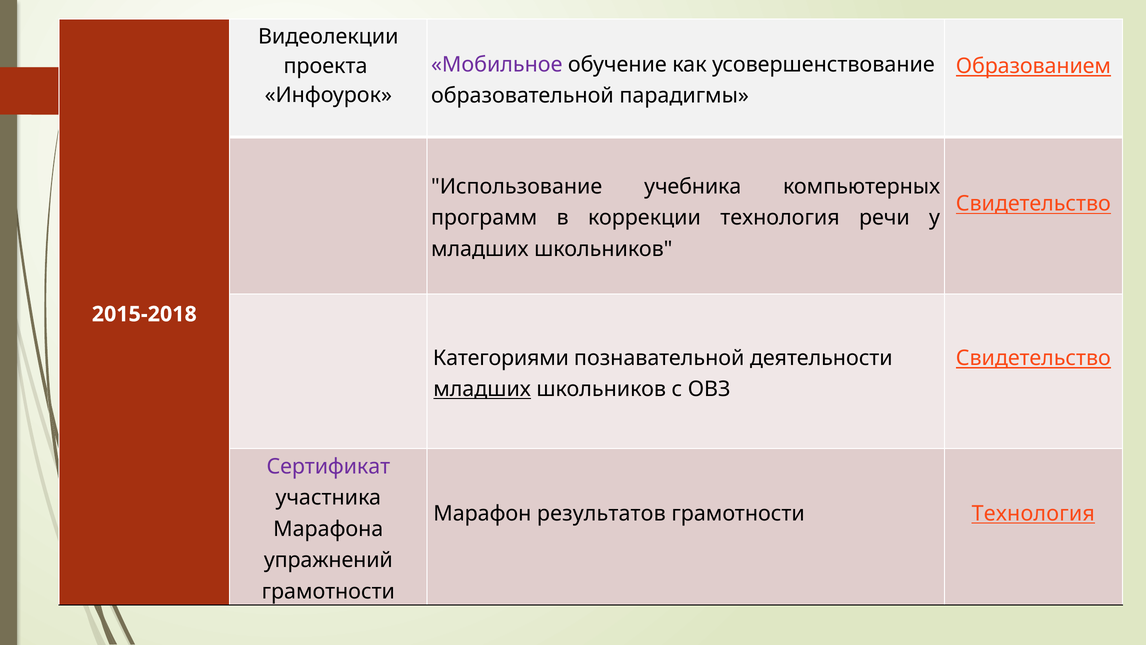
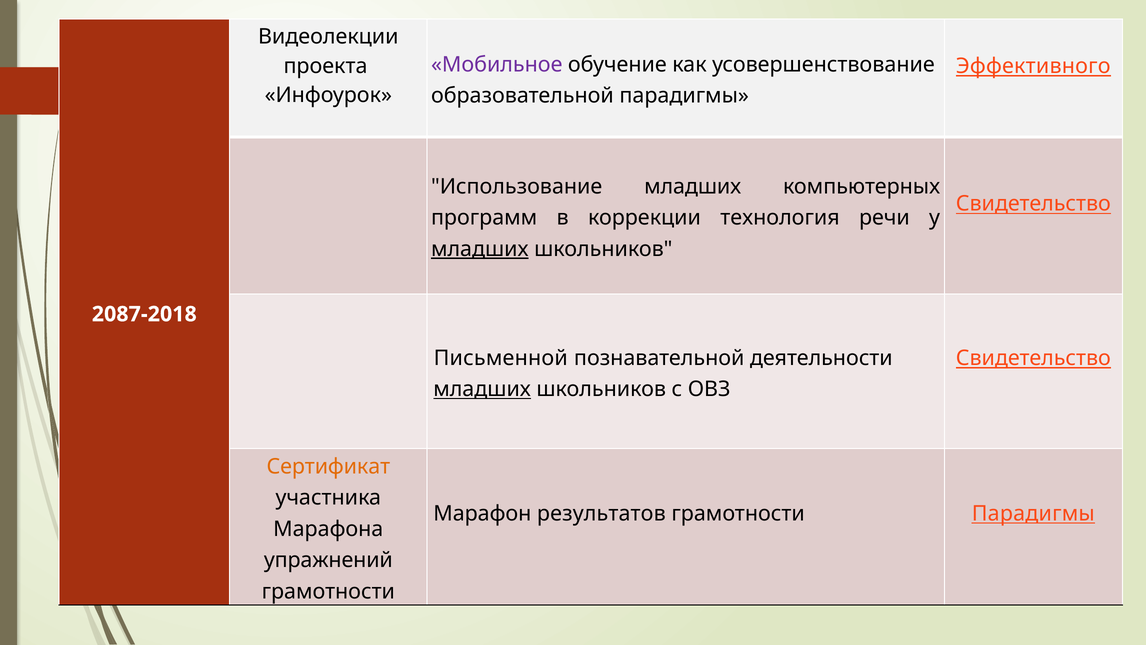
Образованием: Образованием -> Эффективного (1033, 66)
Использование учебника: учебника -> младших (693, 186)
младших underline: none -> present (480, 249)
2015-2018: 2015-2018 -> 2087-2018 (144, 314)
Категориями: Категориями -> Письменной (501, 358)
Сертификат colour: purple -> orange (328, 466)
грамотности Технология: Технология -> Парадигмы (1033, 513)
